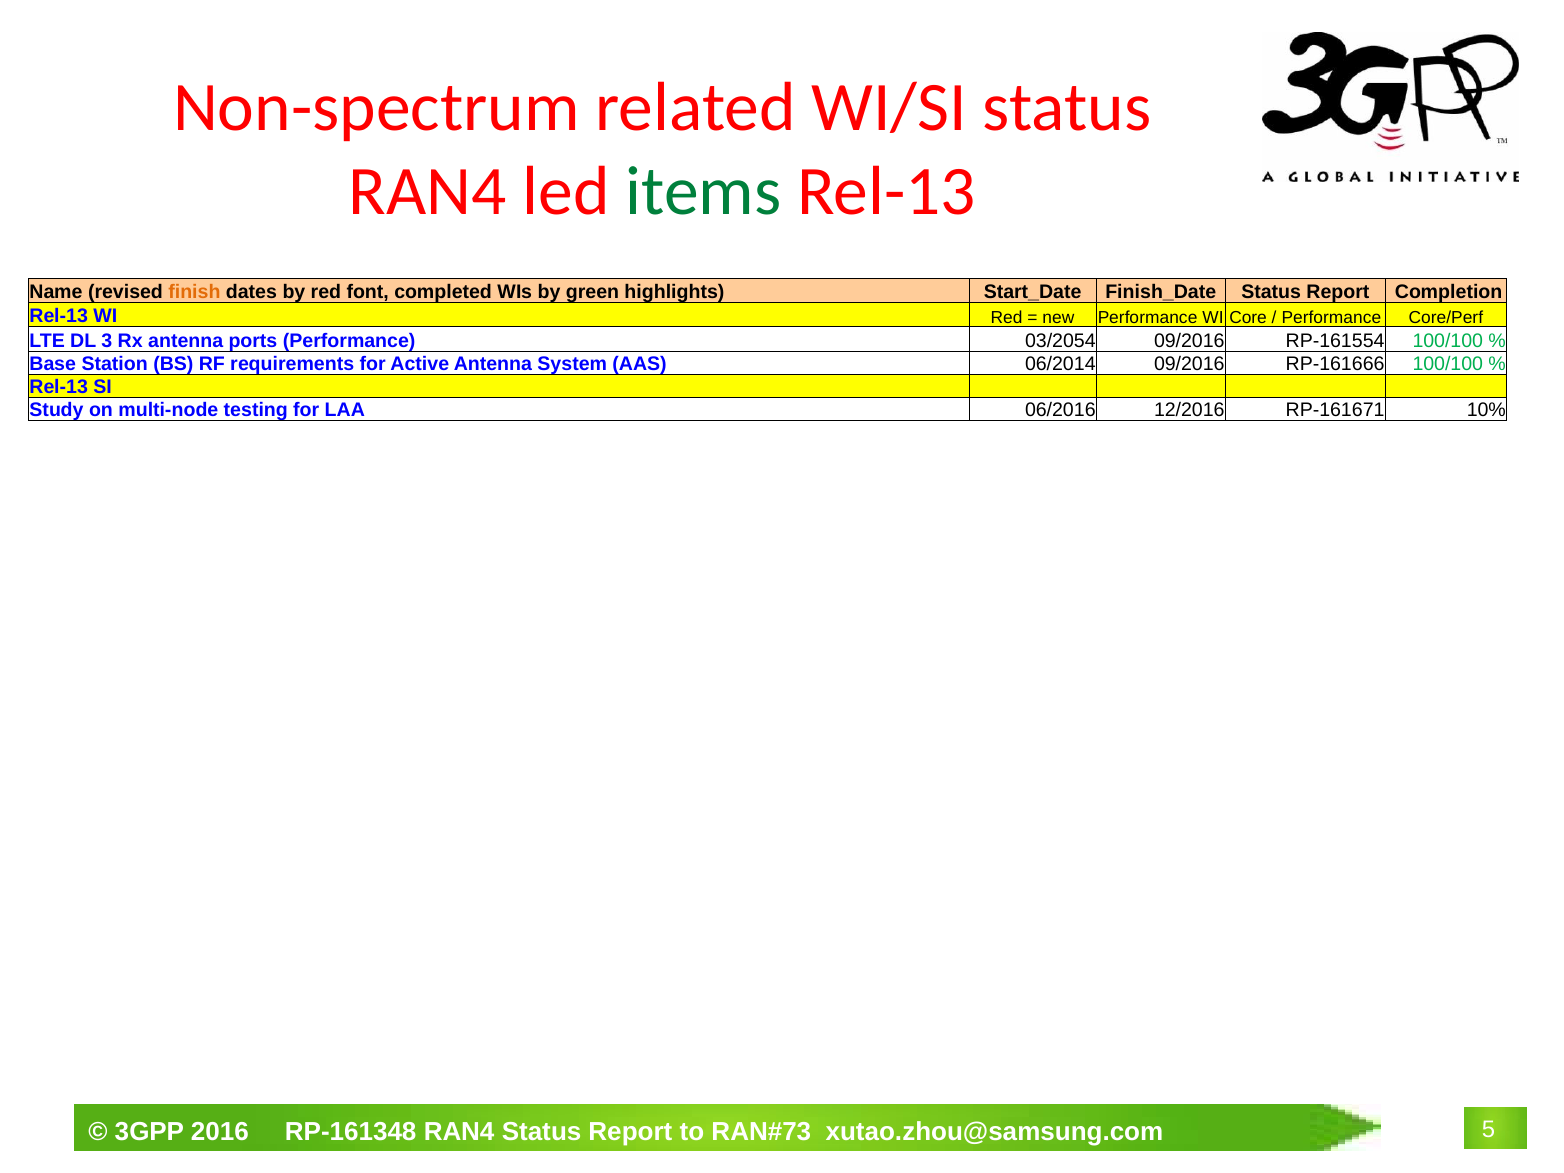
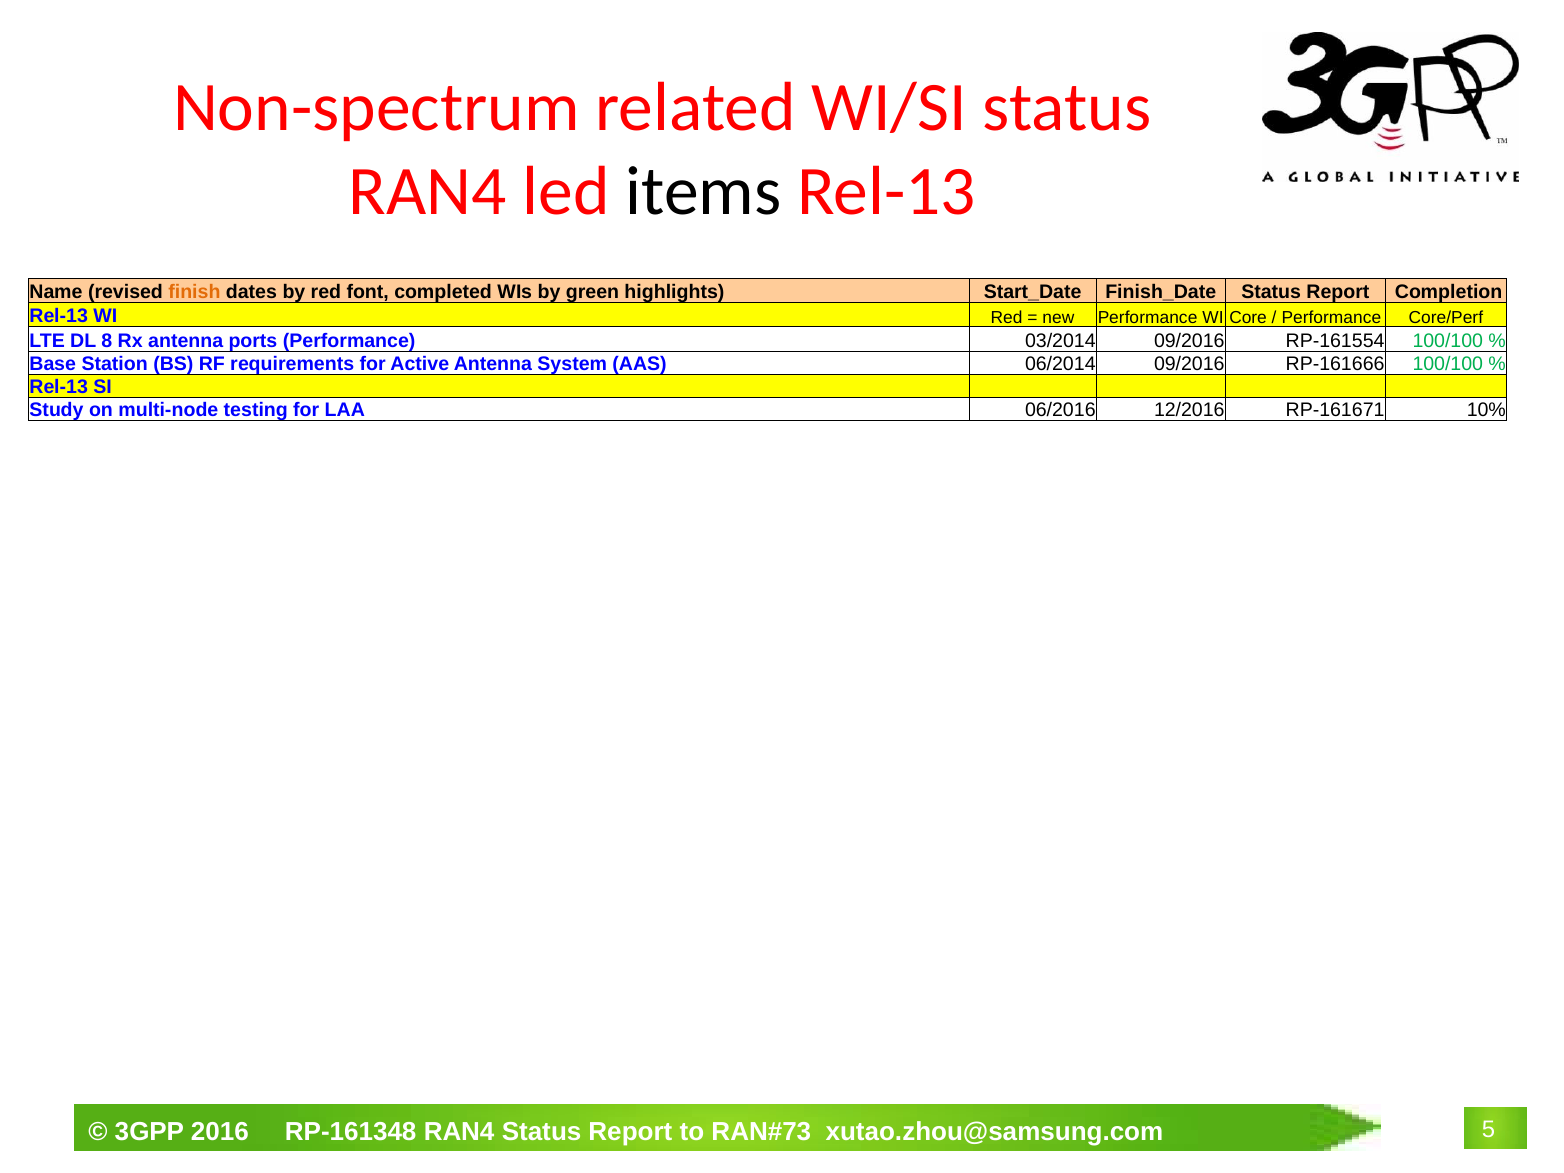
items colour: green -> black (704, 191)
3: 3 -> 8 (107, 341)
03/2054: 03/2054 -> 03/2014 (1060, 341)
